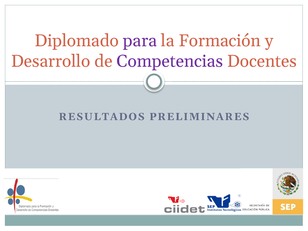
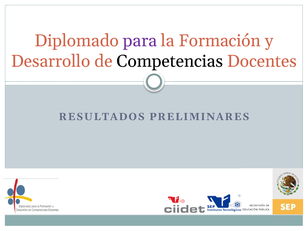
Competencias colour: purple -> black (170, 61)
